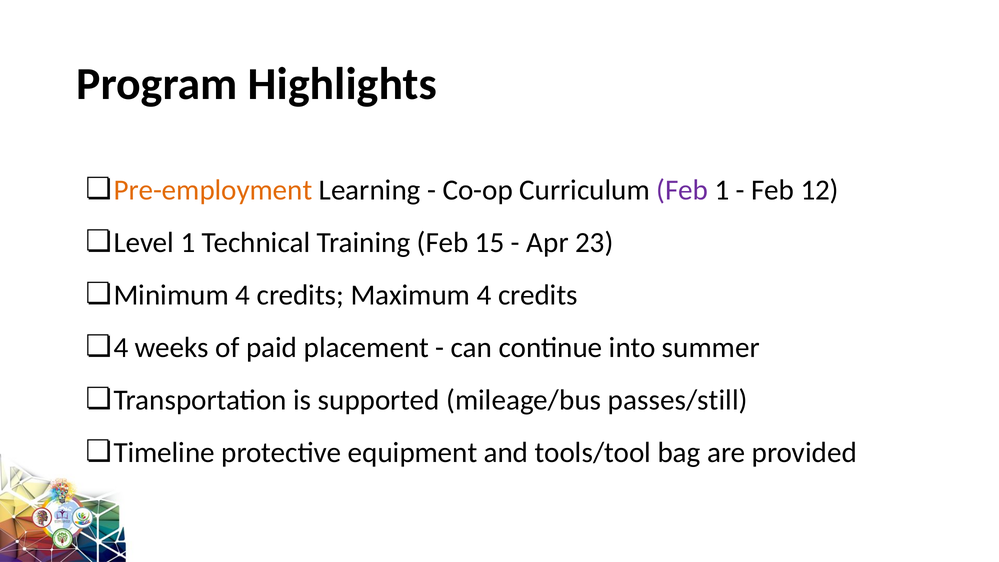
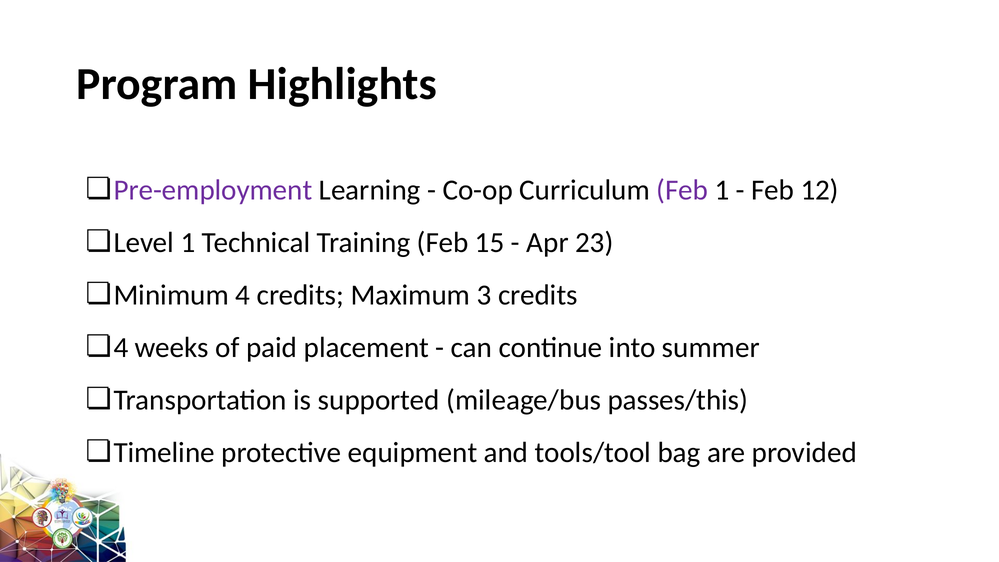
Pre-employment colour: orange -> purple (213, 190)
Maximum 4: 4 -> 3 (484, 295)
passes/still: passes/still -> passes/this (678, 400)
